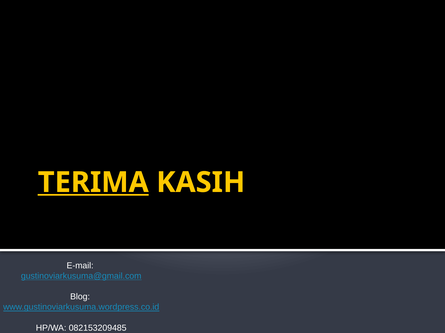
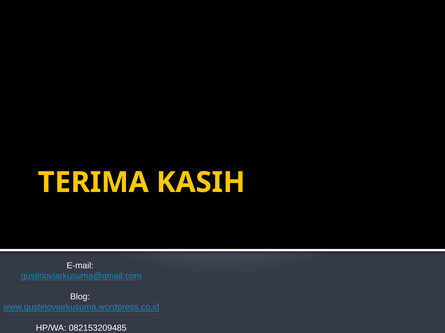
TERIMA underline: present -> none (93, 183)
